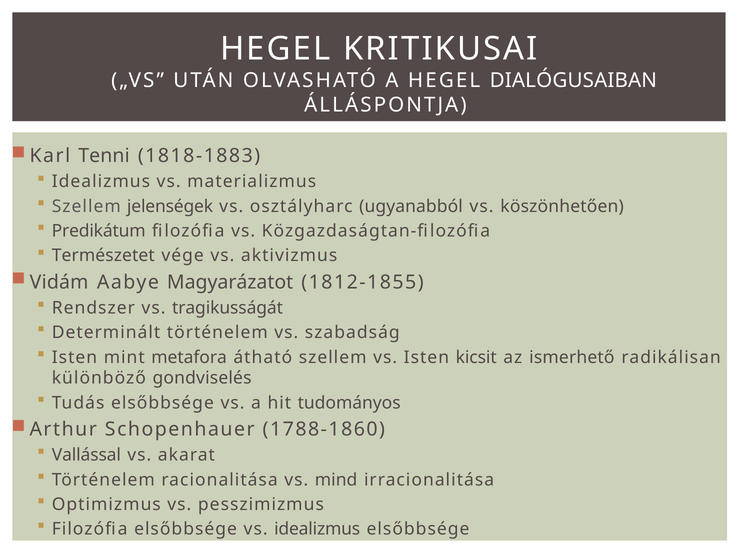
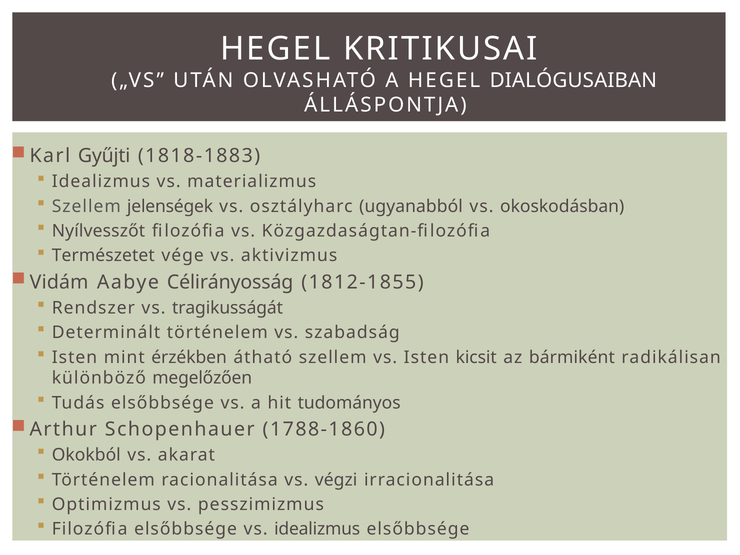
Tenni: Tenni -> Gyűjti (104, 156)
köszönhetően: köszönhetően -> okoskodásban (562, 206)
Predikátum: Predikátum -> Nyílvesszőt (98, 231)
Magyarázatot: Magyarázatot -> Célirányosság (230, 282)
metafora: metafora -> érzékben (189, 357)
ismerhető: ismerhető -> bármiként (572, 357)
gondviselés: gondviselés -> megelőzően (202, 378)
Vallással: Vallással -> Okokból (86, 455)
mind: mind -> végzi (336, 480)
